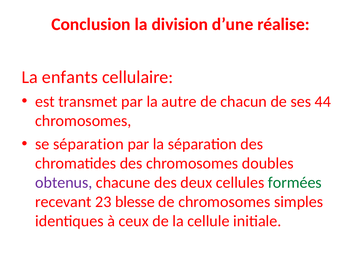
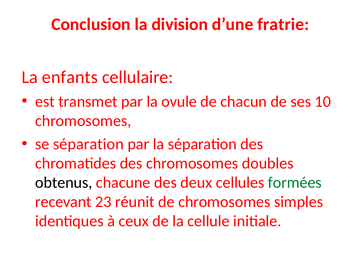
réalise: réalise -> fratrie (283, 24)
autre: autre -> ovule (179, 101)
44: 44 -> 10 (323, 101)
obtenus colour: purple -> black (64, 182)
blesse: blesse -> réunit (135, 202)
